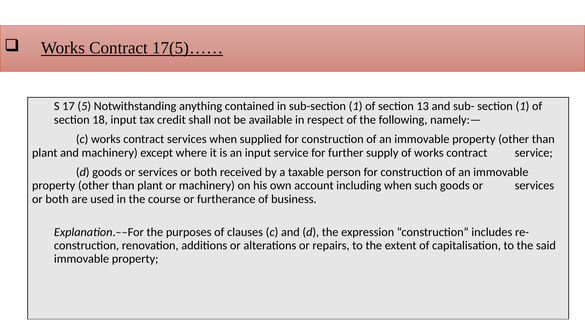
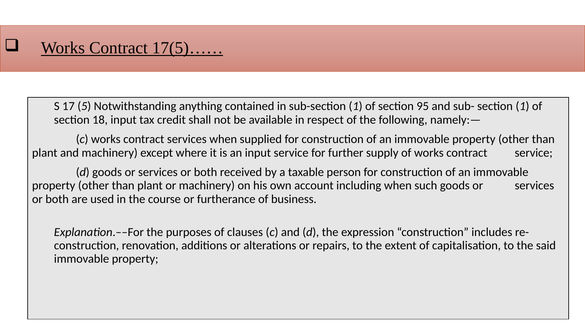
13: 13 -> 95 (423, 106)
